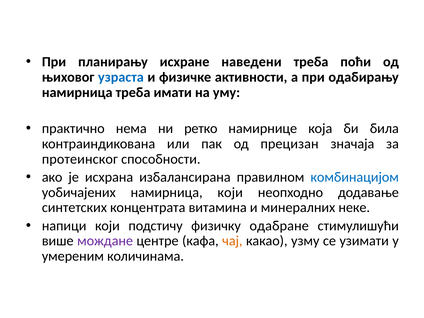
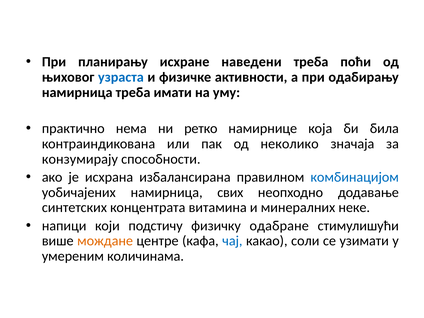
прецизан: прецизан -> неколико (290, 144)
протеинског: протеинског -> конзумирају (80, 159)
намирница који: који -> свих (230, 192)
мождане colour: purple -> orange (105, 241)
чај colour: orange -> blue (232, 241)
узму: узму -> соли (305, 241)
